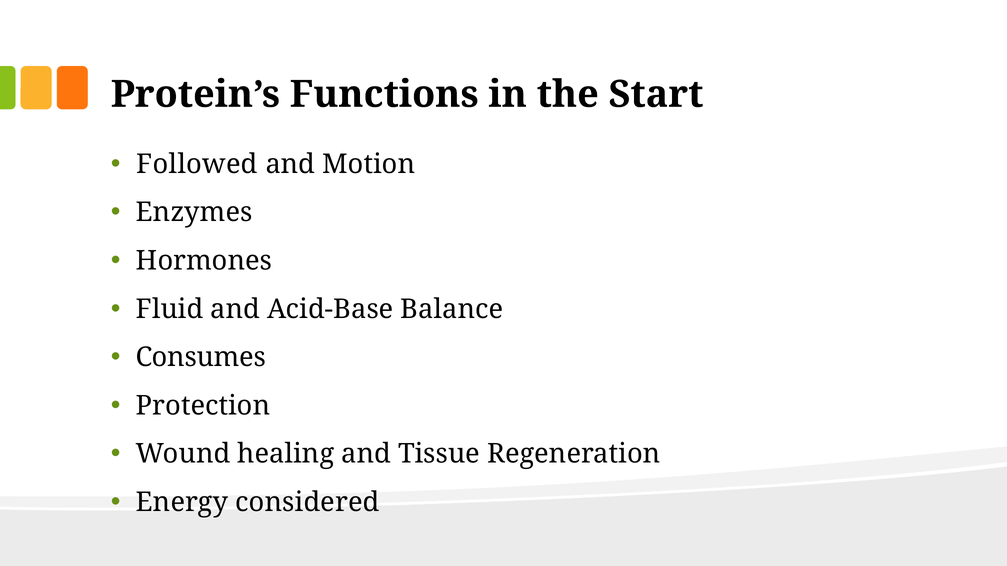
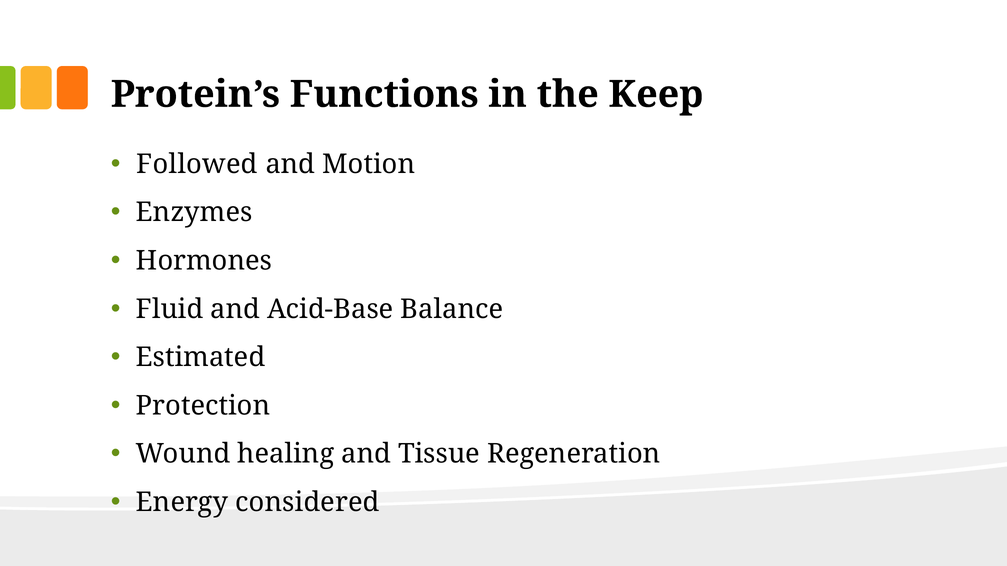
Start: Start -> Keep (656, 95)
Consumes: Consumes -> Estimated (201, 358)
